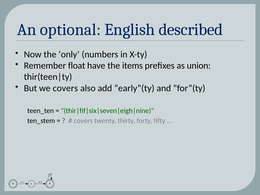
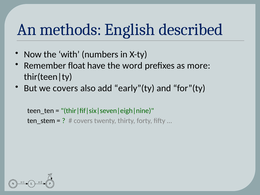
optional: optional -> methods (71, 30)
only: only -> with (69, 54)
items: items -> word (132, 66)
union: union -> more (199, 66)
